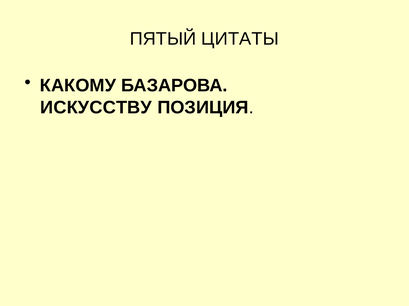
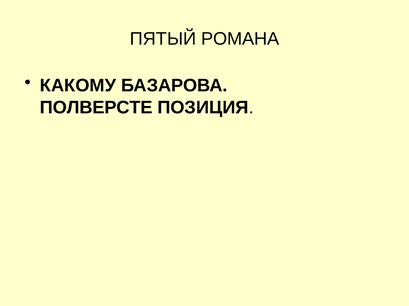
ЦИТАТЫ: ЦИТАТЫ -> РОМАНА (240, 39)
ИСКУССТВУ: ИСКУССТВУ -> ПОЛВЕРСТЕ (96, 108)
